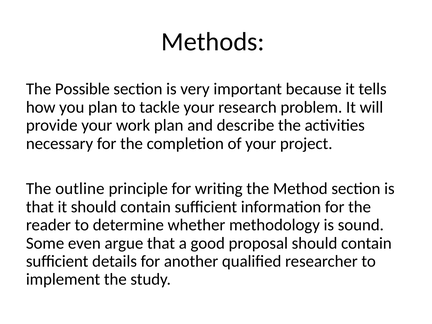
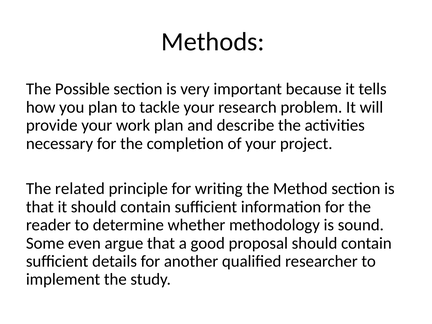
outline: outline -> related (80, 189)
